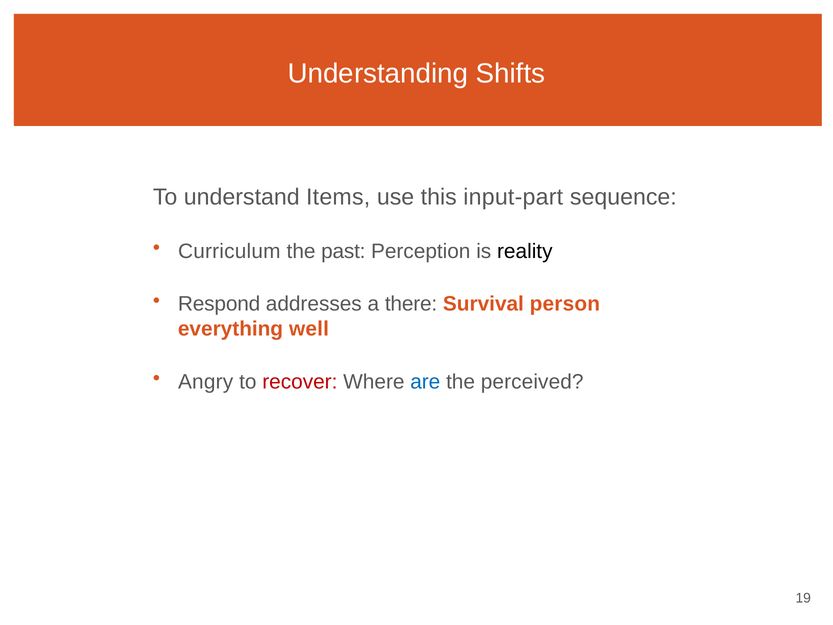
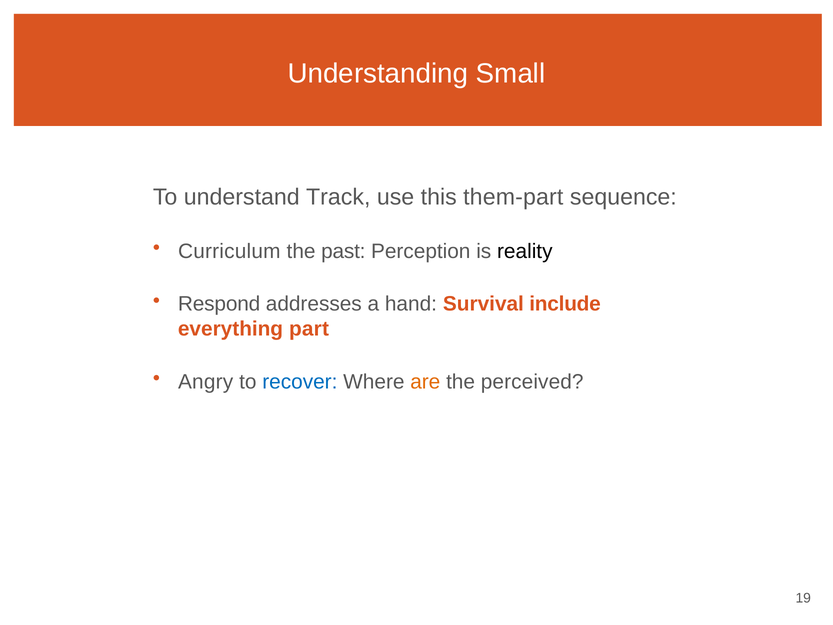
Shifts: Shifts -> Small (511, 73)
Items: Items -> Track (338, 197)
input-part: input-part -> them-part (513, 197)
there: there -> hand (411, 304)
person: person -> include (565, 304)
well: well -> part (309, 329)
recover colour: red -> blue (300, 382)
are colour: blue -> orange (425, 382)
